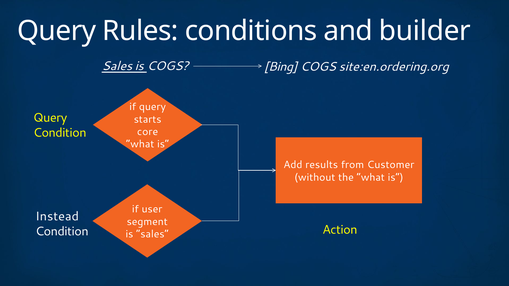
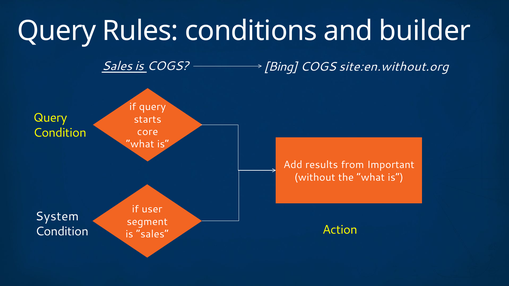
site:en.ordering.org: site:en.ordering.org -> site:en.without.org (394, 67)
Customer: Customer -> Important (391, 165)
Instead: Instead -> System (57, 217)
